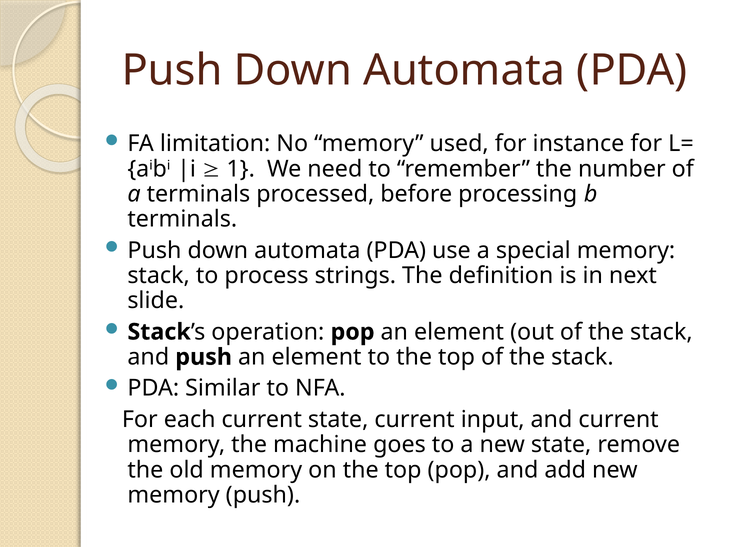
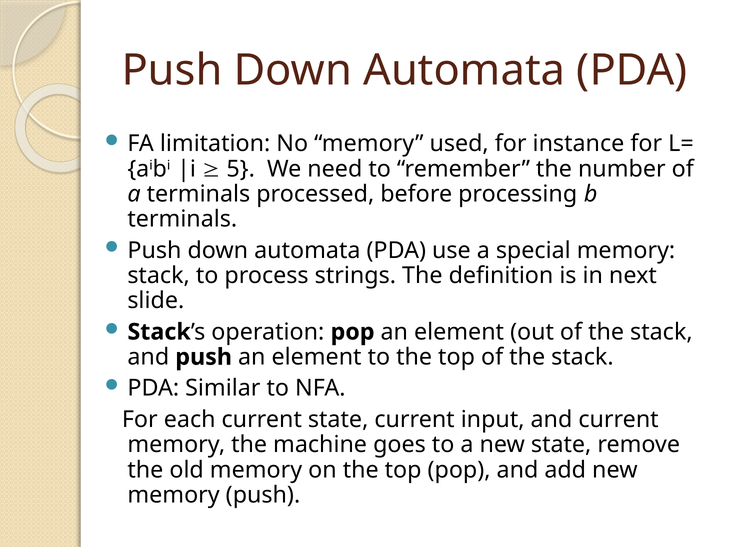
1: 1 -> 5 (241, 169)
